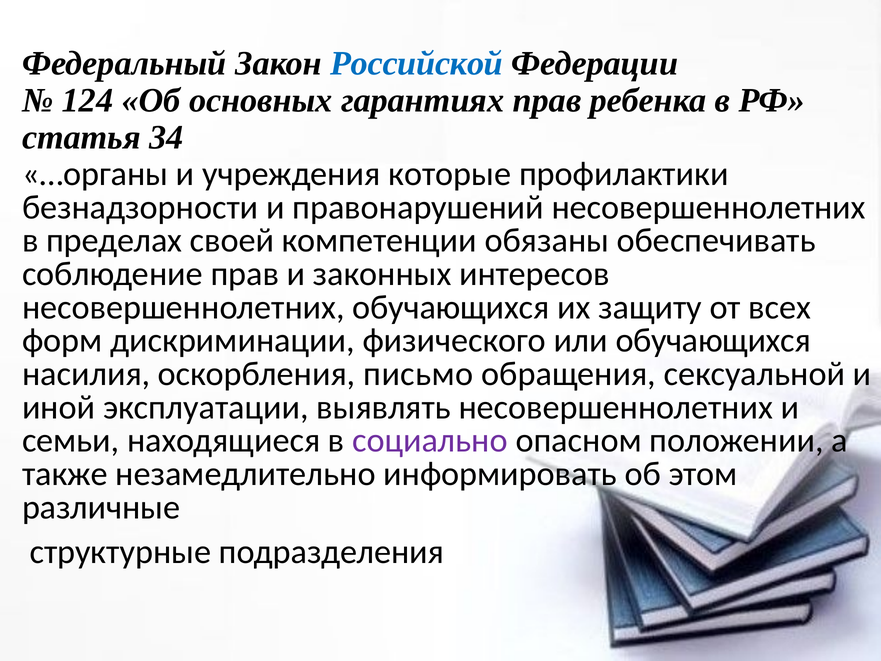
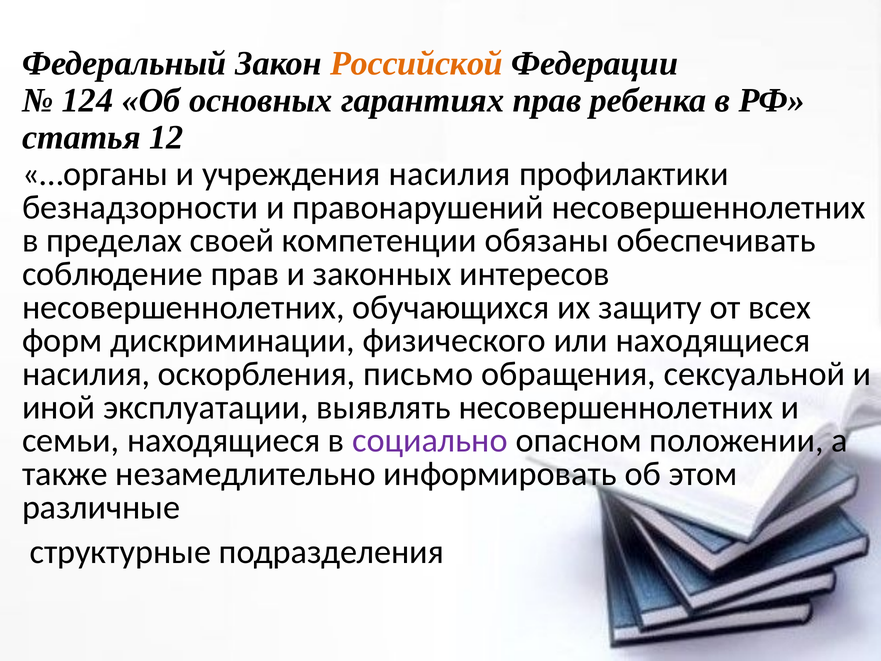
Российской colour: blue -> orange (417, 63)
34: 34 -> 12 (166, 137)
учреждения которые: которые -> насилия (450, 174)
или обучающихся: обучающихся -> находящиеся (713, 341)
